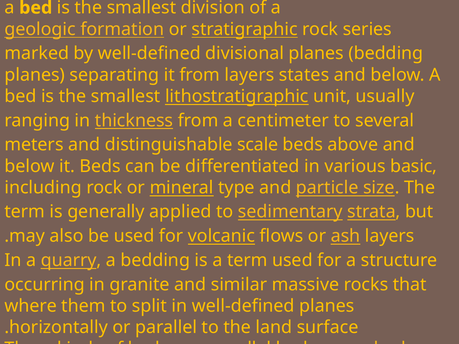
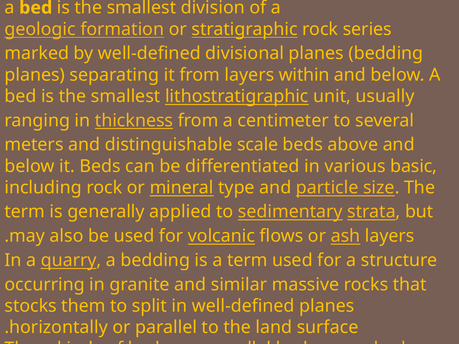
states: states -> within (304, 75)
where: where -> stocks (31, 306)
